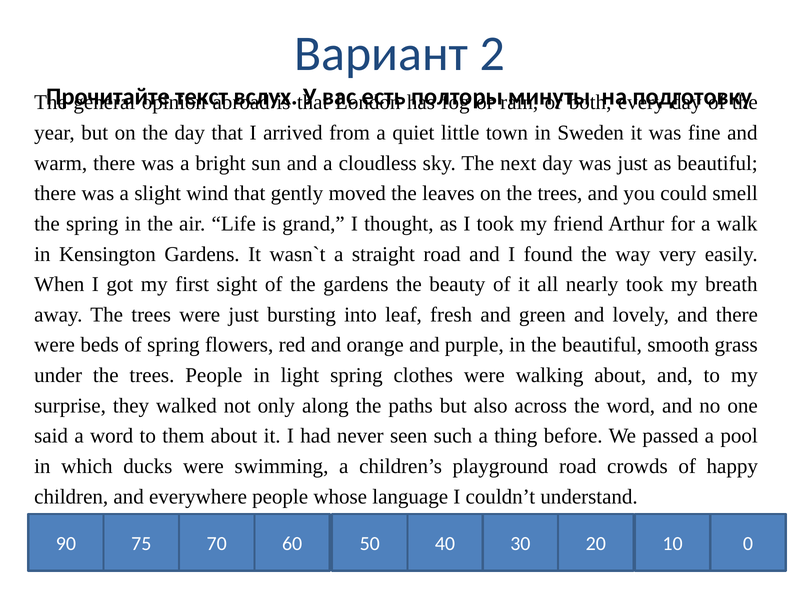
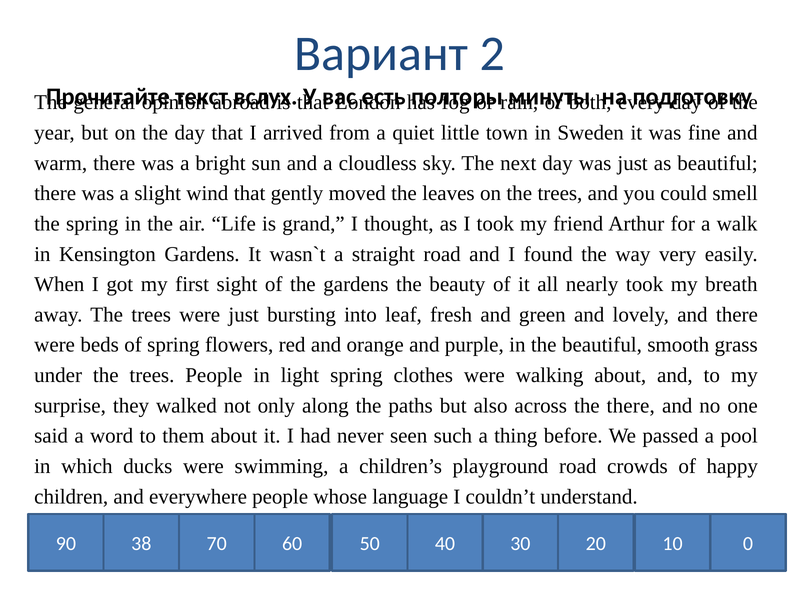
the word: word -> there (631, 405)
75: 75 -> 38 (141, 543)
